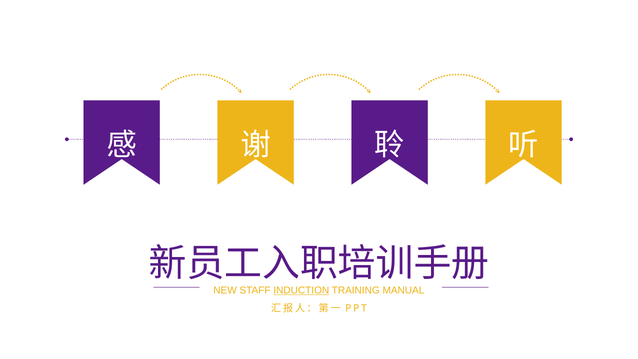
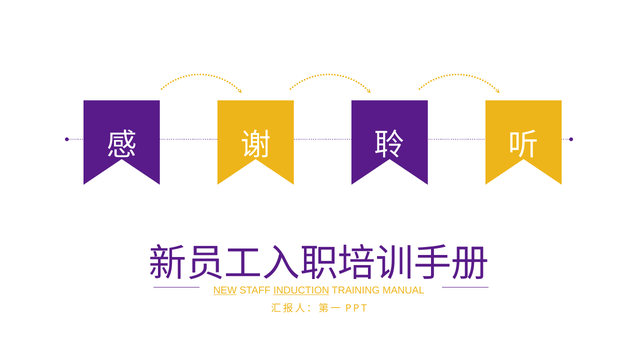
NEW underline: none -> present (225, 290)
